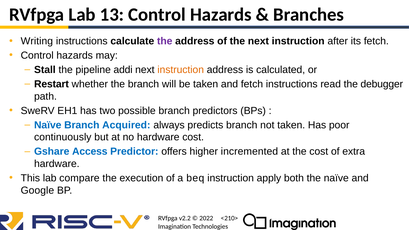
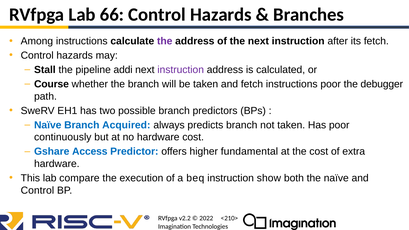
13: 13 -> 66 (112, 14)
Writing: Writing -> Among (37, 41)
instruction colour: orange -> purple (181, 70)
Restart: Restart -> Course (51, 84)
instructions read: read -> poor (331, 84)
incremented: incremented -> fundamental (249, 152)
apply: apply -> show (269, 178)
Google: Google -> Control (37, 190)
